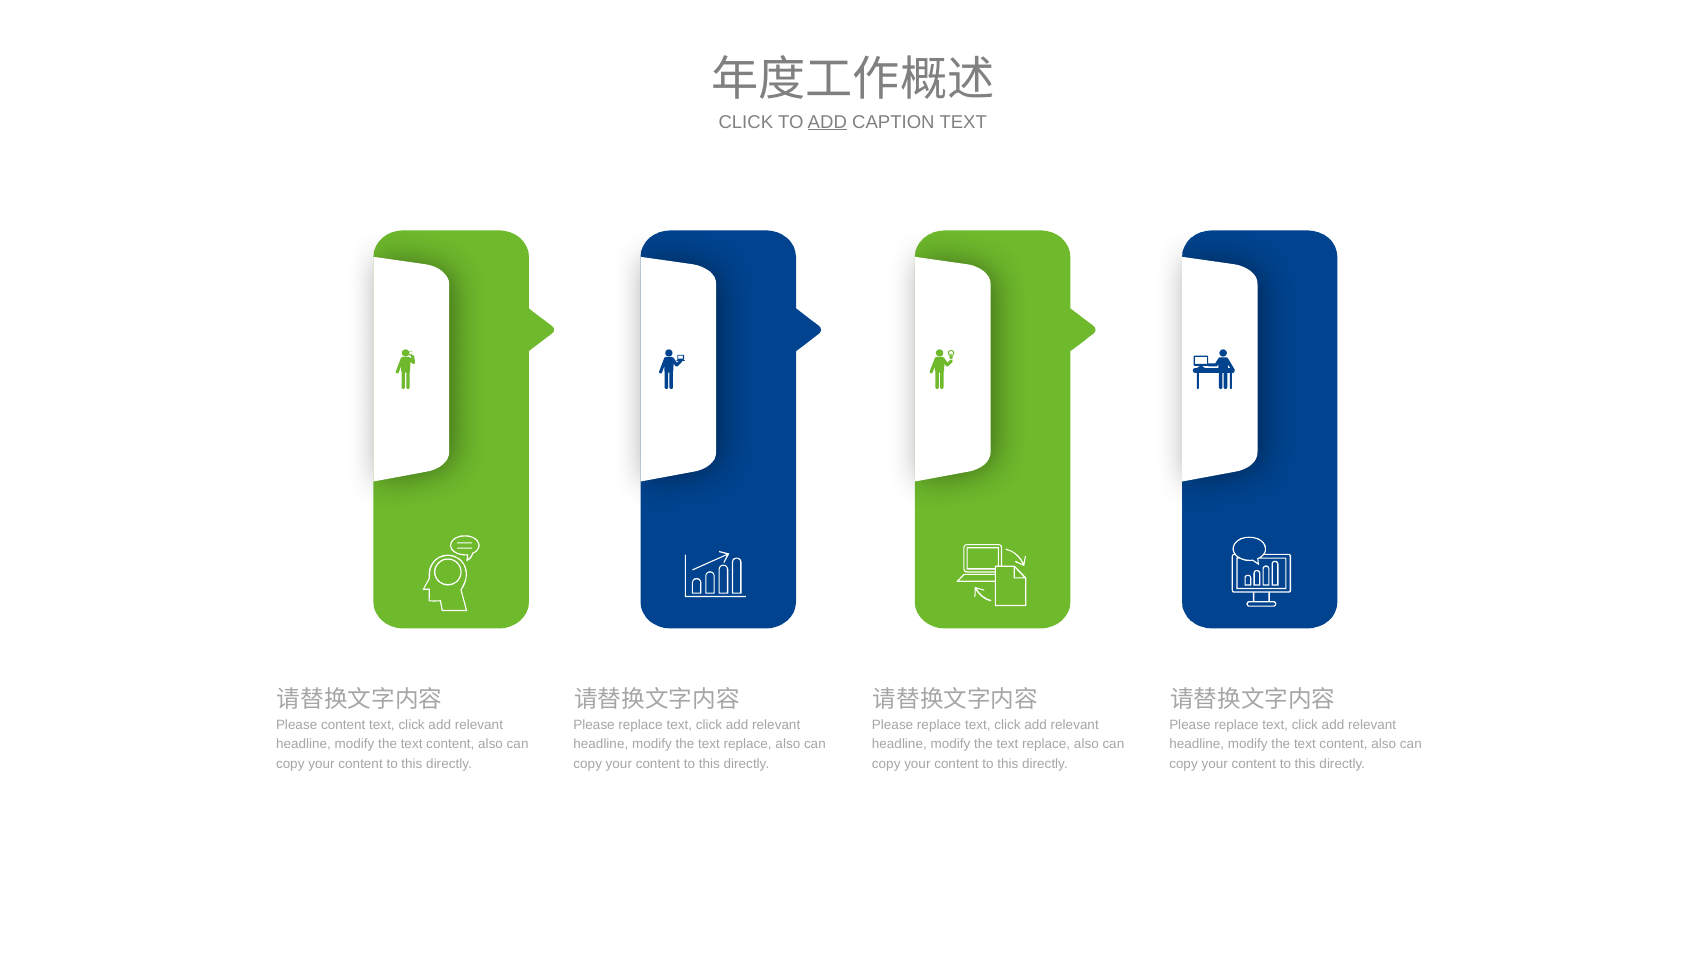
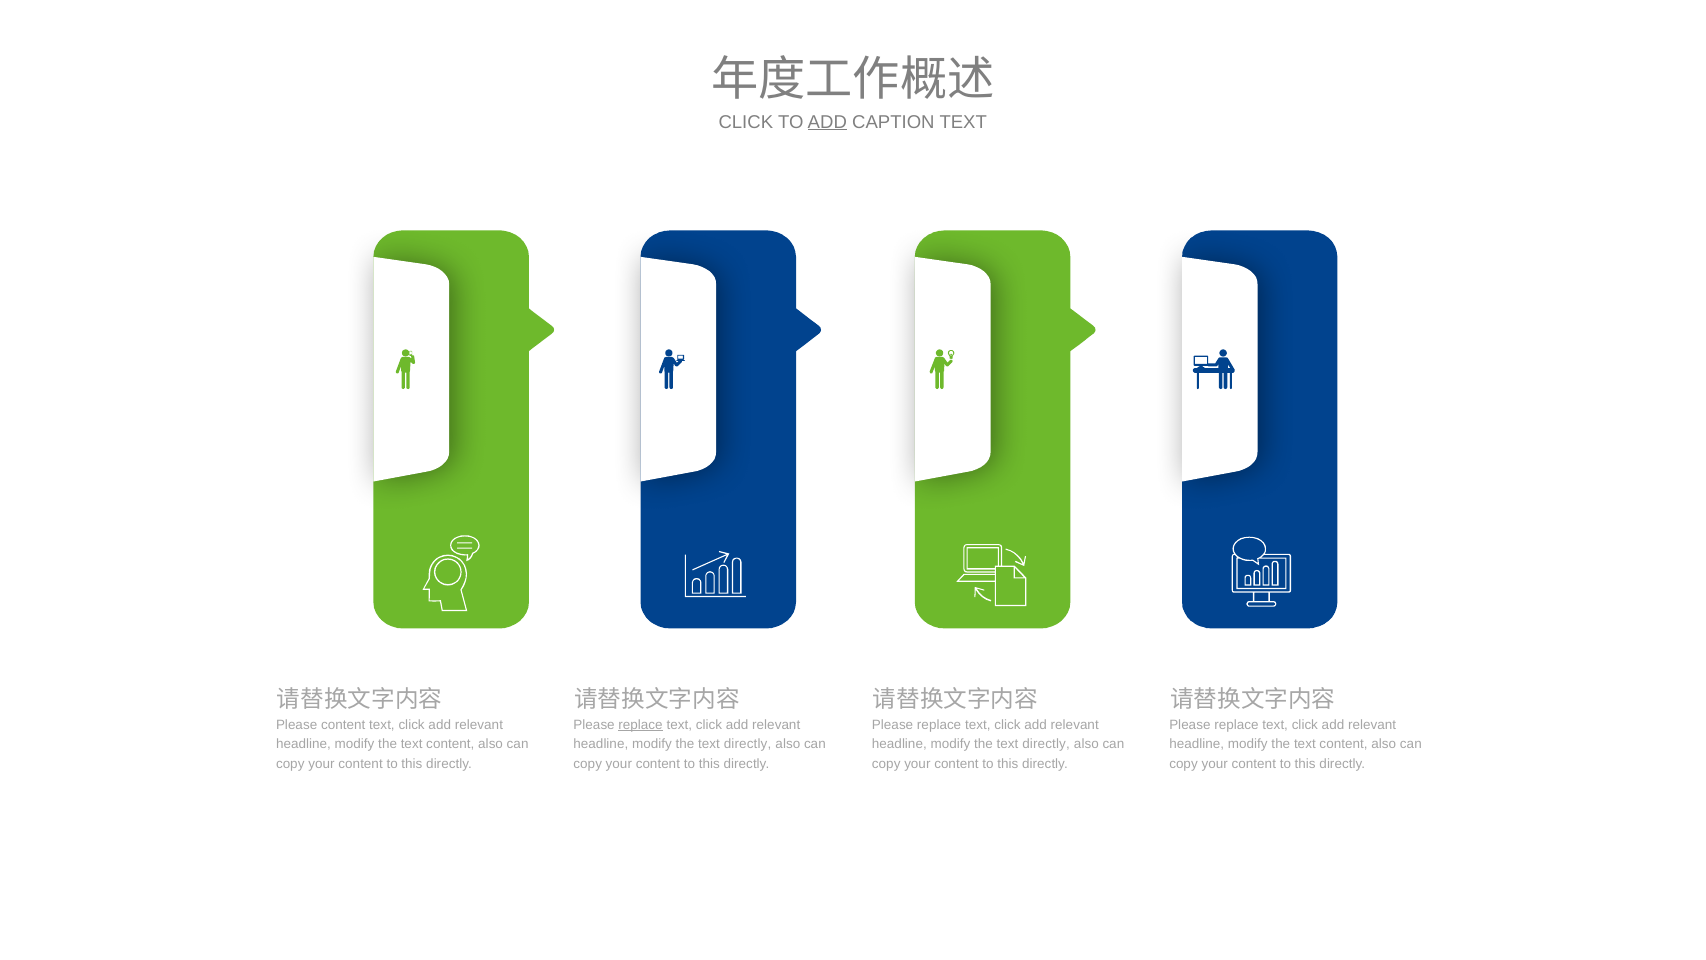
replace underline: none -> present (641, 725)
replace: replace -> directly (748, 744)
replace: replace -> directly (1046, 744)
